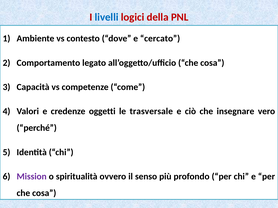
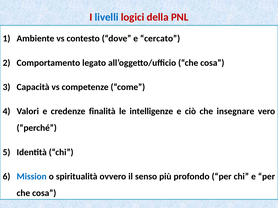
oggetti: oggetti -> finalità (102, 112)
trasversale: trasversale -> intelligenze (151, 112)
Mission colour: purple -> blue (32, 177)
